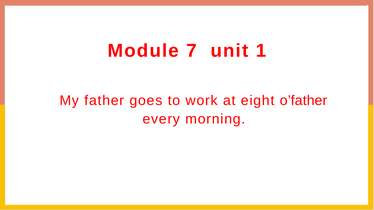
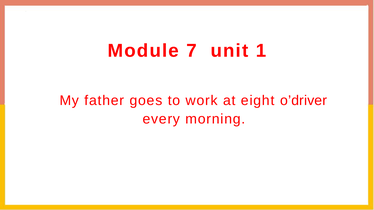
o’father: o’father -> o’driver (304, 101)
